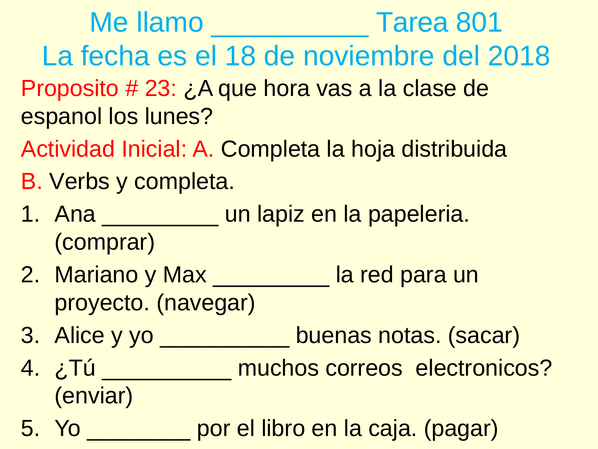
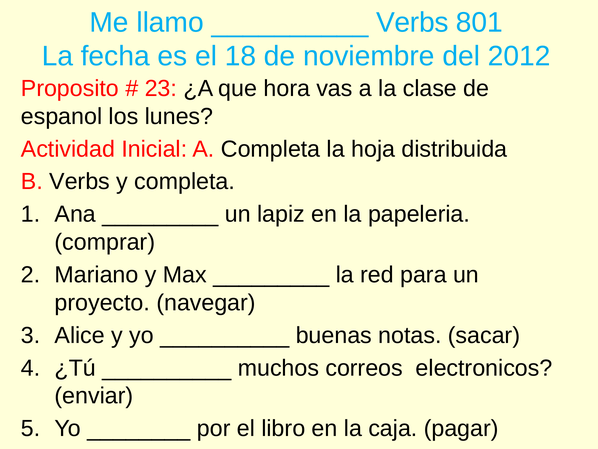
Tarea: Tarea -> Verbs (412, 22)
2018: 2018 -> 2012 (519, 56)
